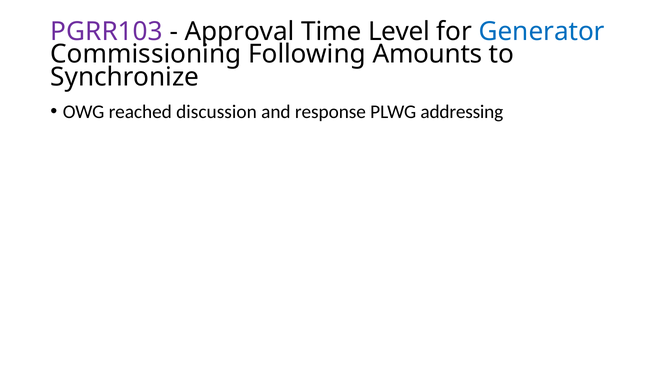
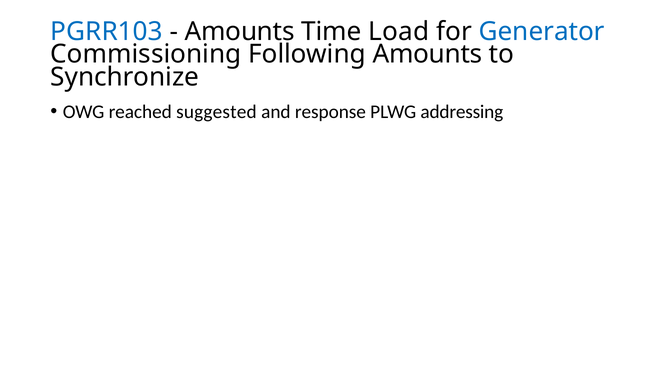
PGRR103 colour: purple -> blue (107, 32)
Approval: Approval -> Amounts (240, 32)
Level: Level -> Load (399, 32)
discussion: discussion -> suggested (216, 112)
